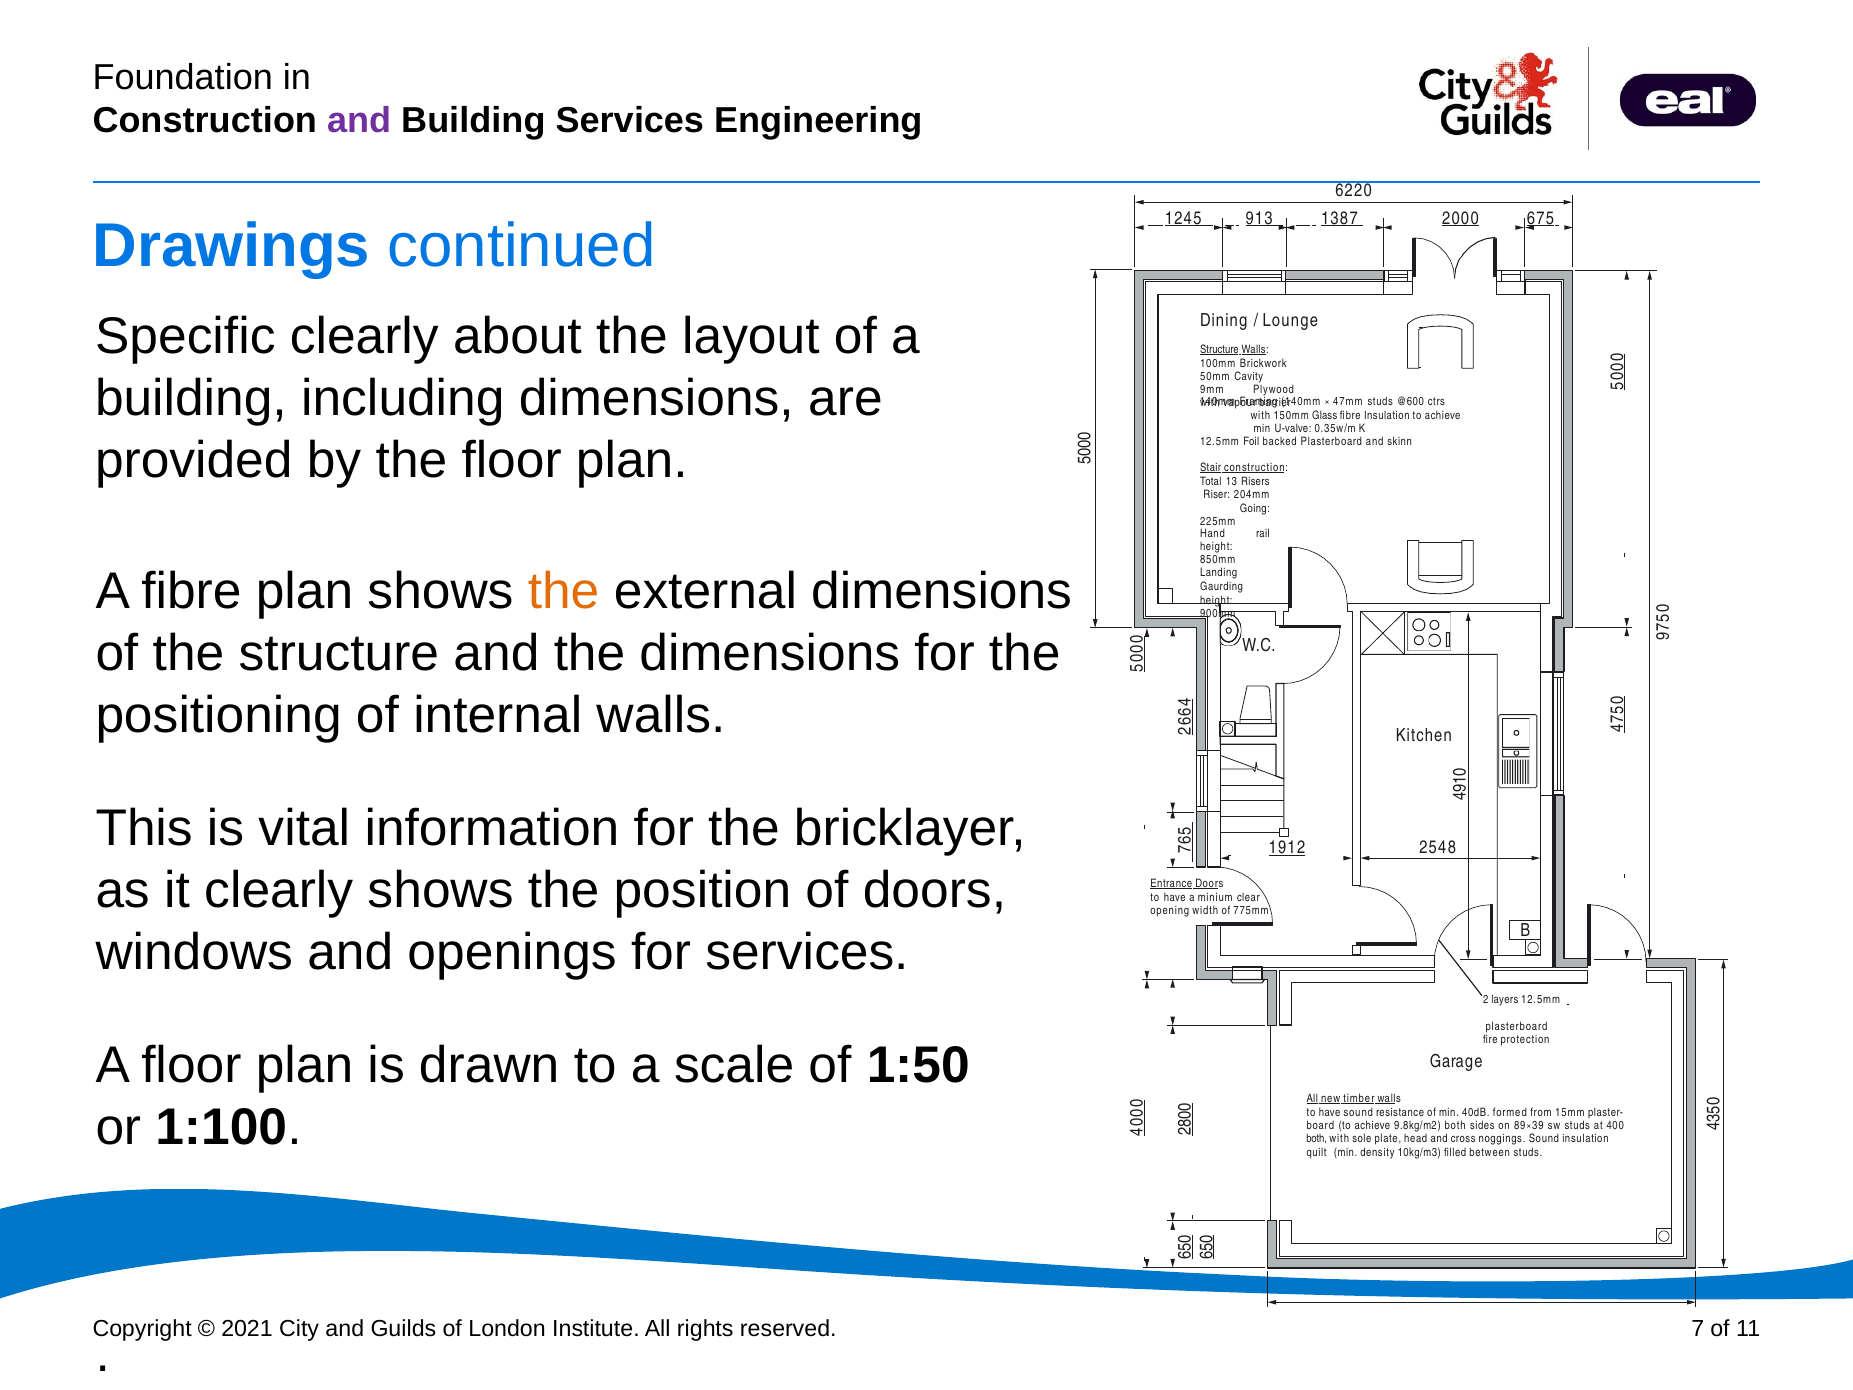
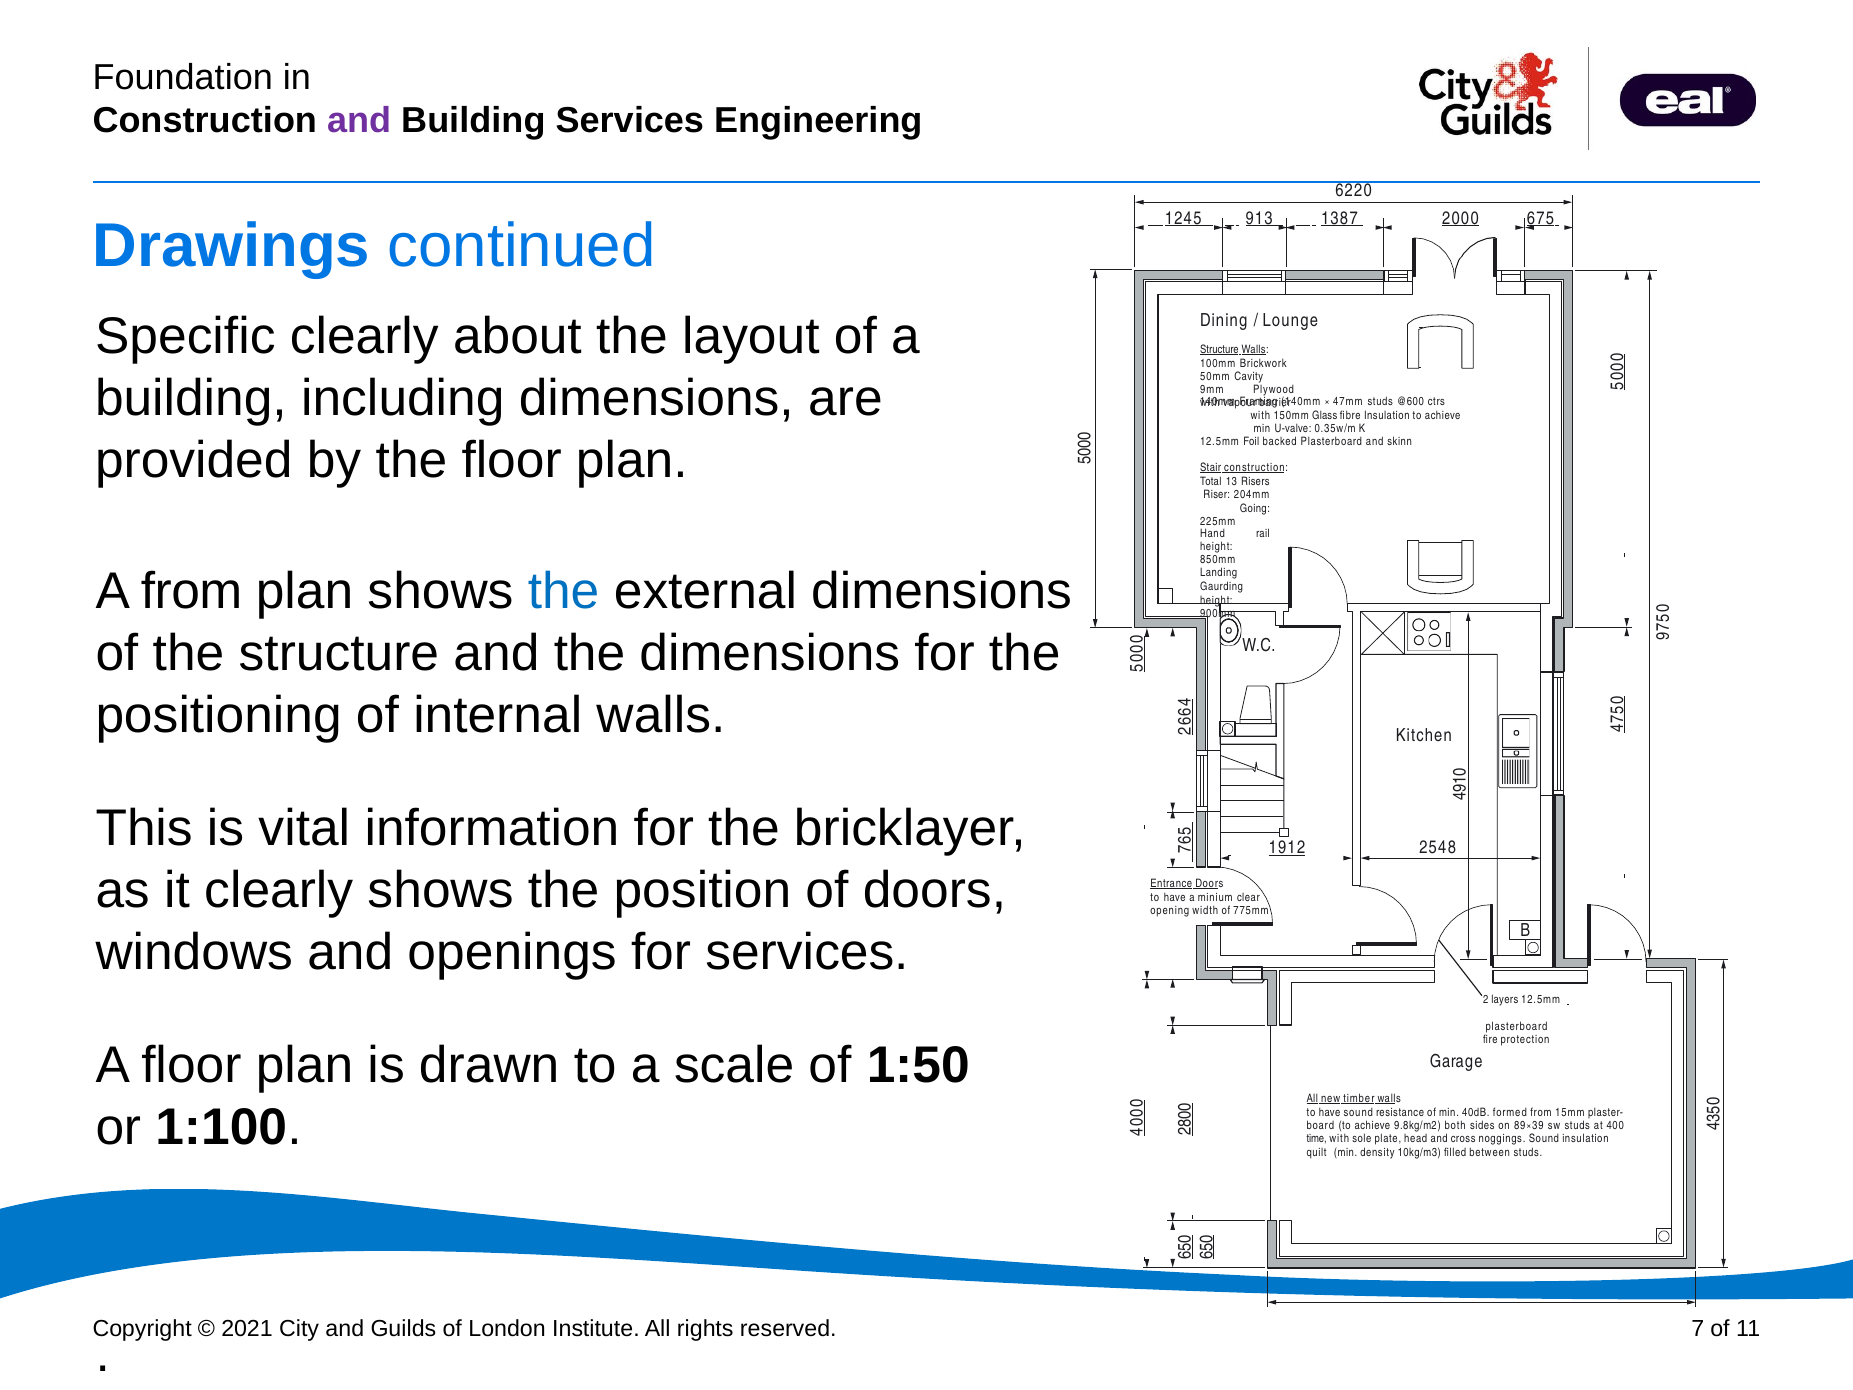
A fibre: fibre -> from (192, 592)
the colour: orange -> blue (564, 592)
both: both -> time (1317, 1139)
